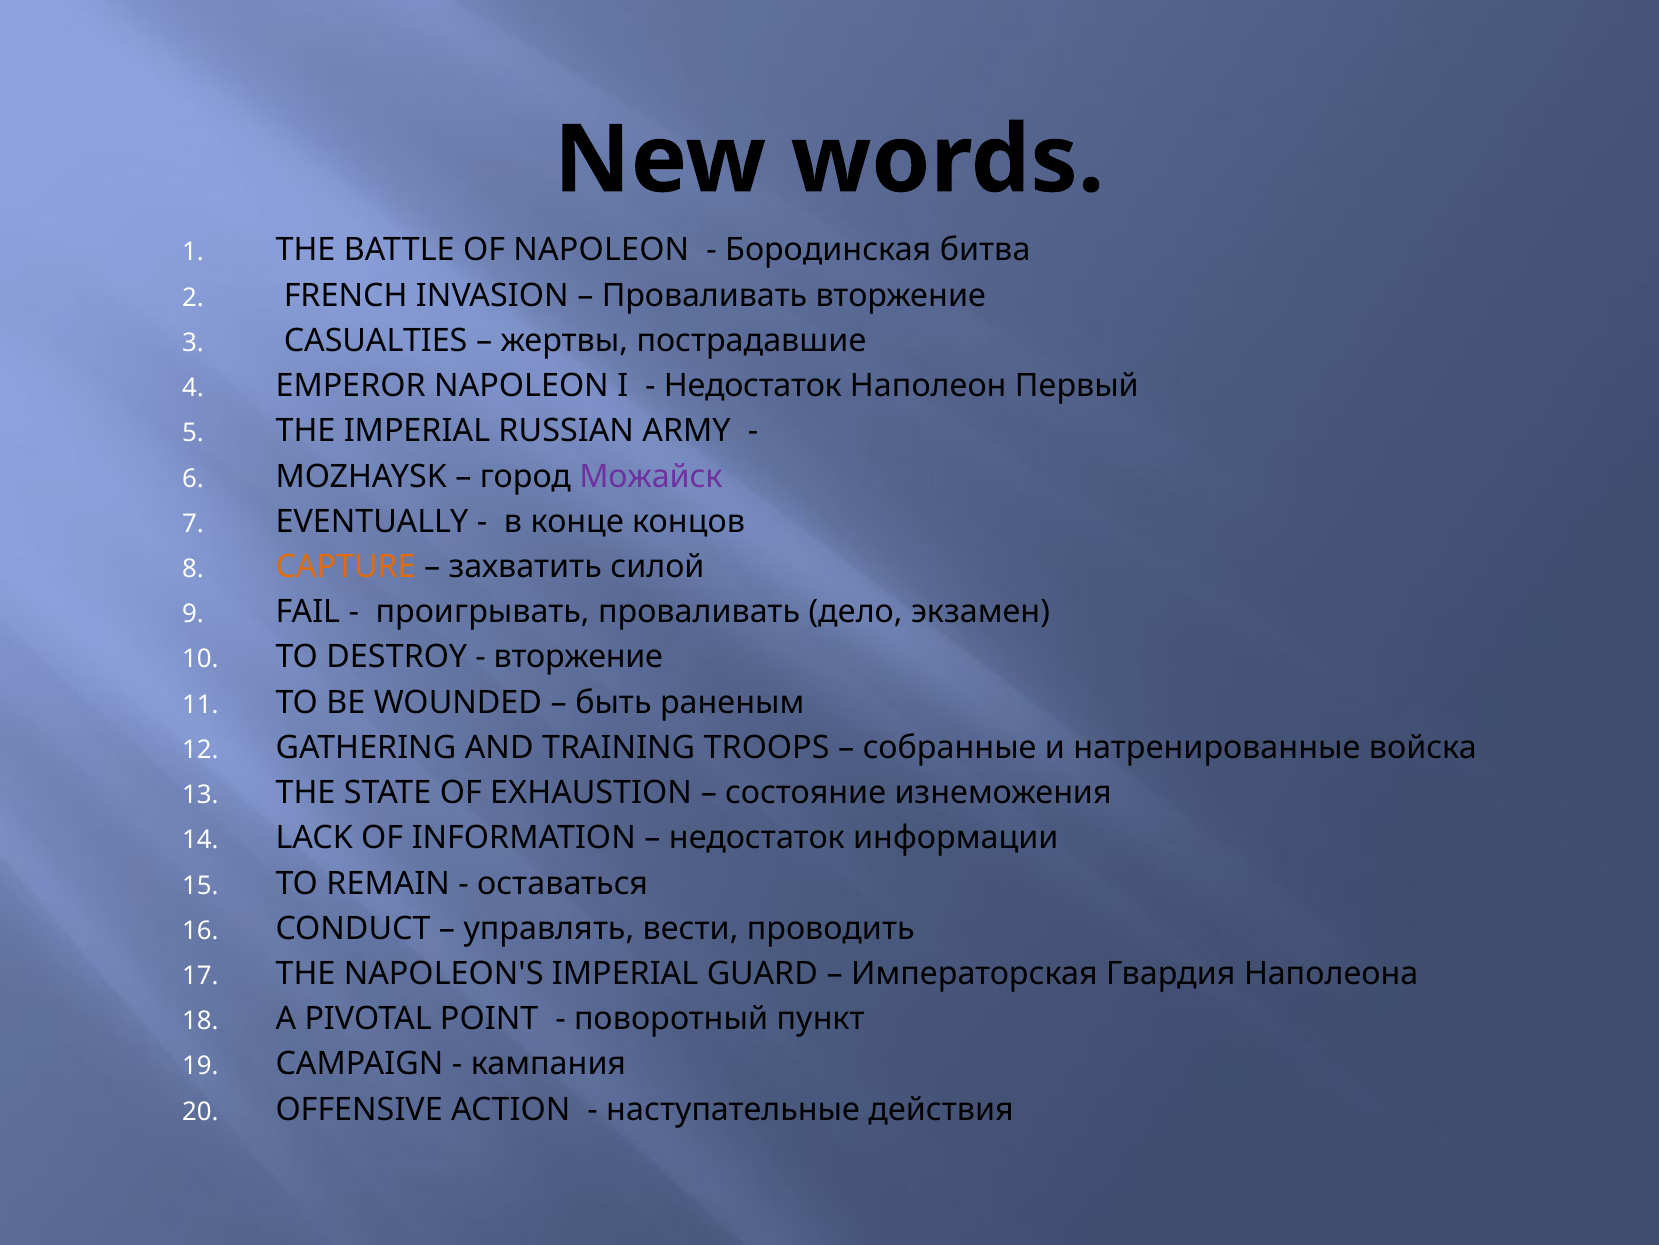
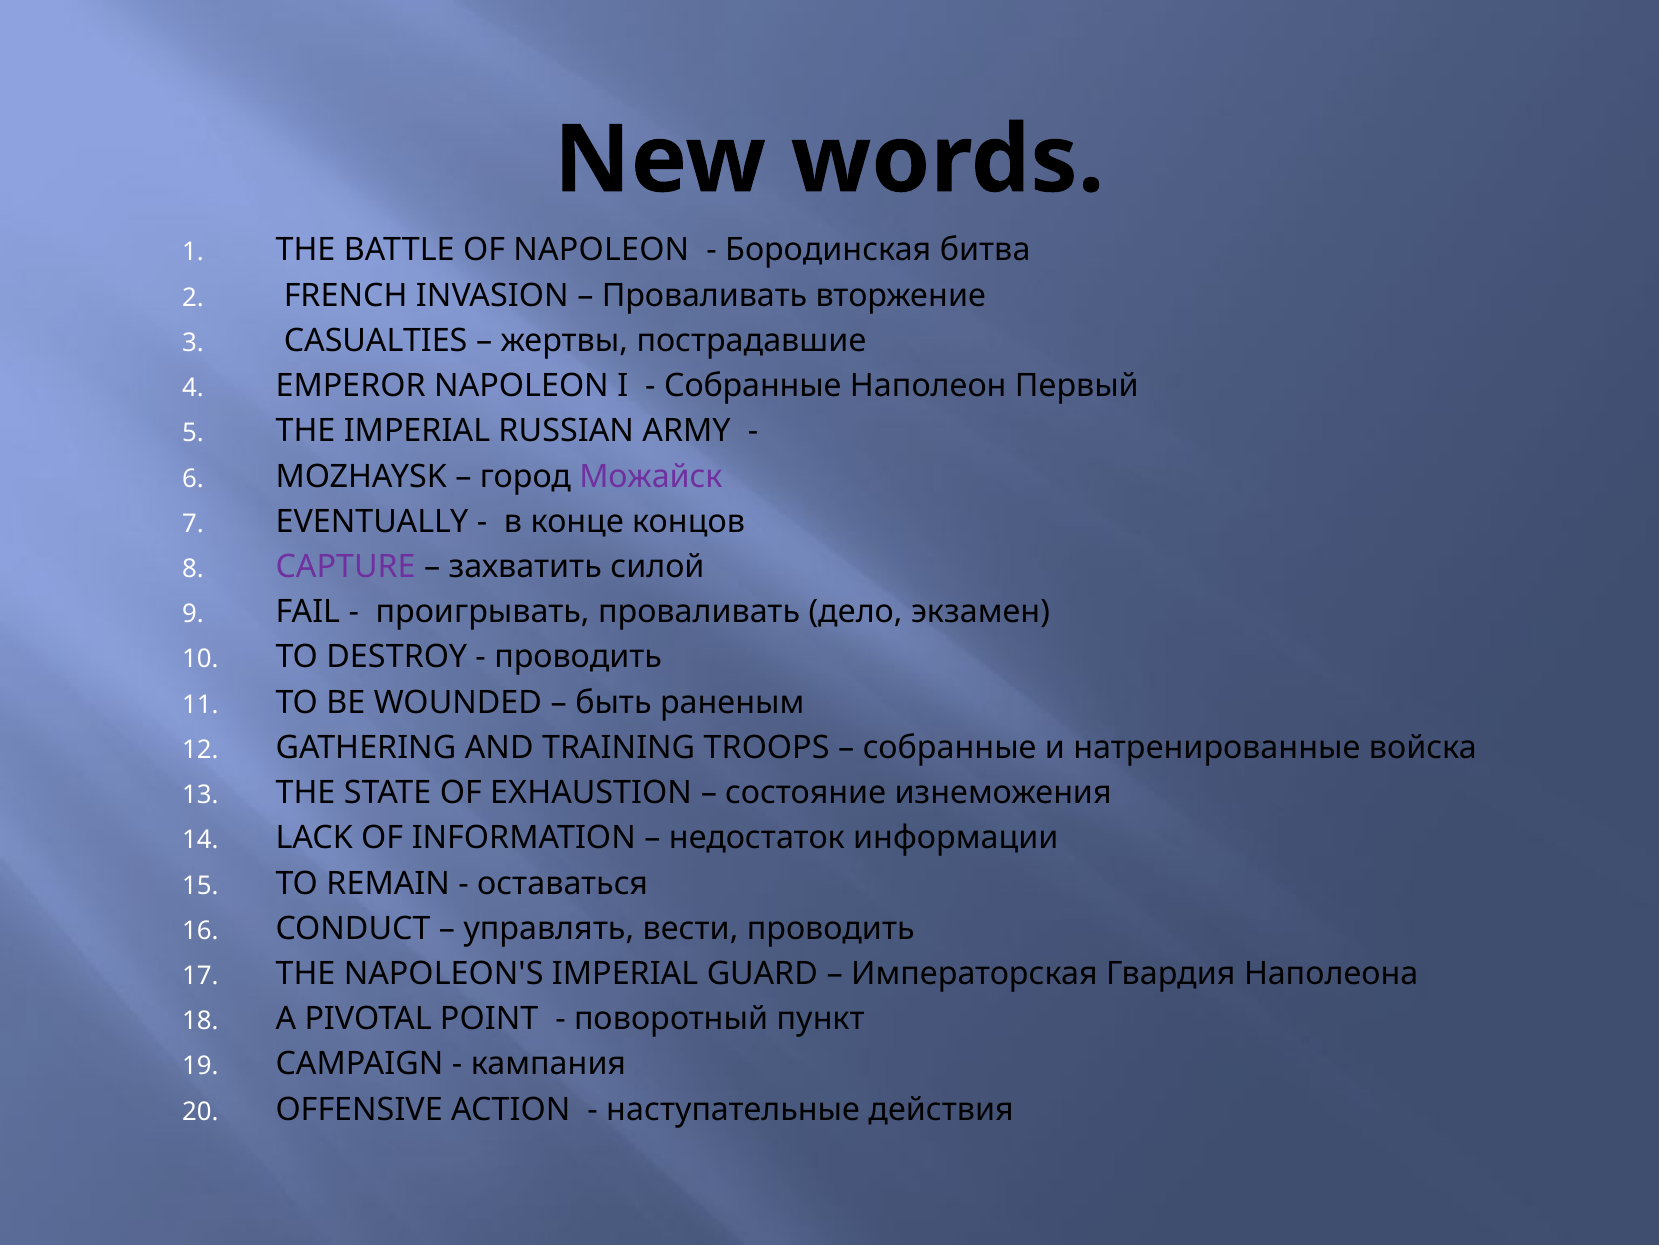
Недостаток: Недостаток -> Собранные (753, 386)
CAPTURE colour: orange -> purple (346, 566)
вторжение: вторжение -> проводить (578, 657)
